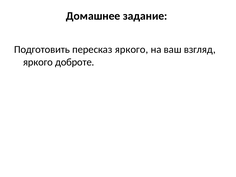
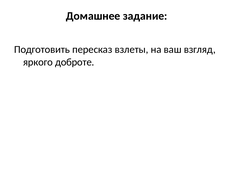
пересказ яркого: яркого -> взлеты (132, 50)
